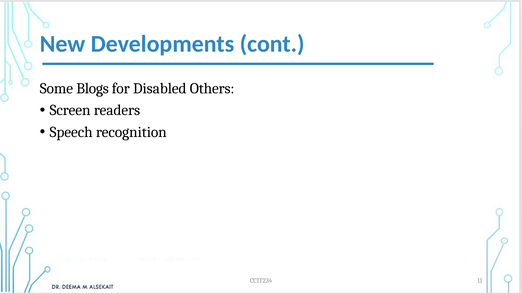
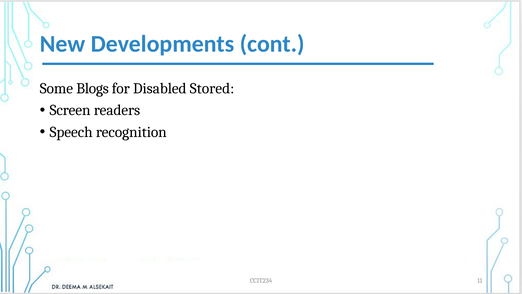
Others: Others -> Stored (212, 88)
